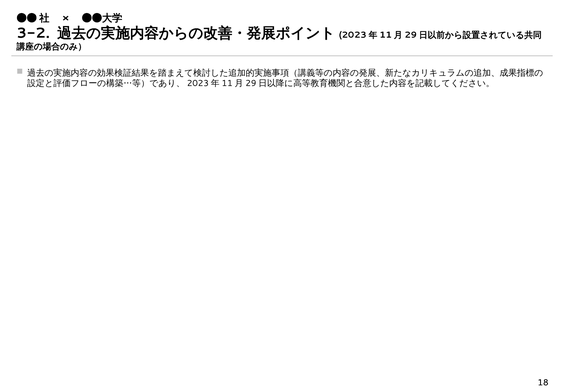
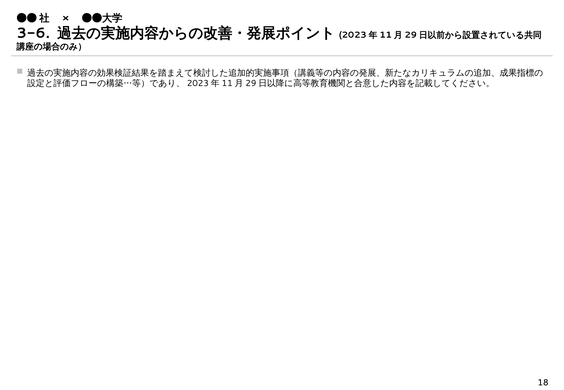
3-2: 3-2 -> 3-6 (33, 33)
